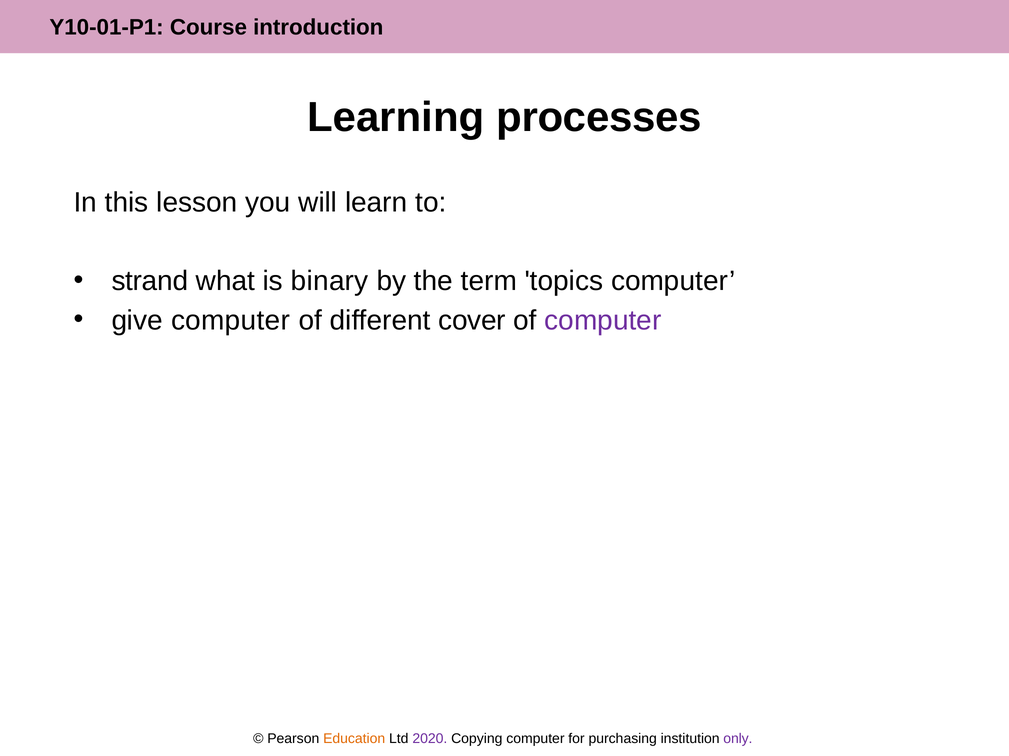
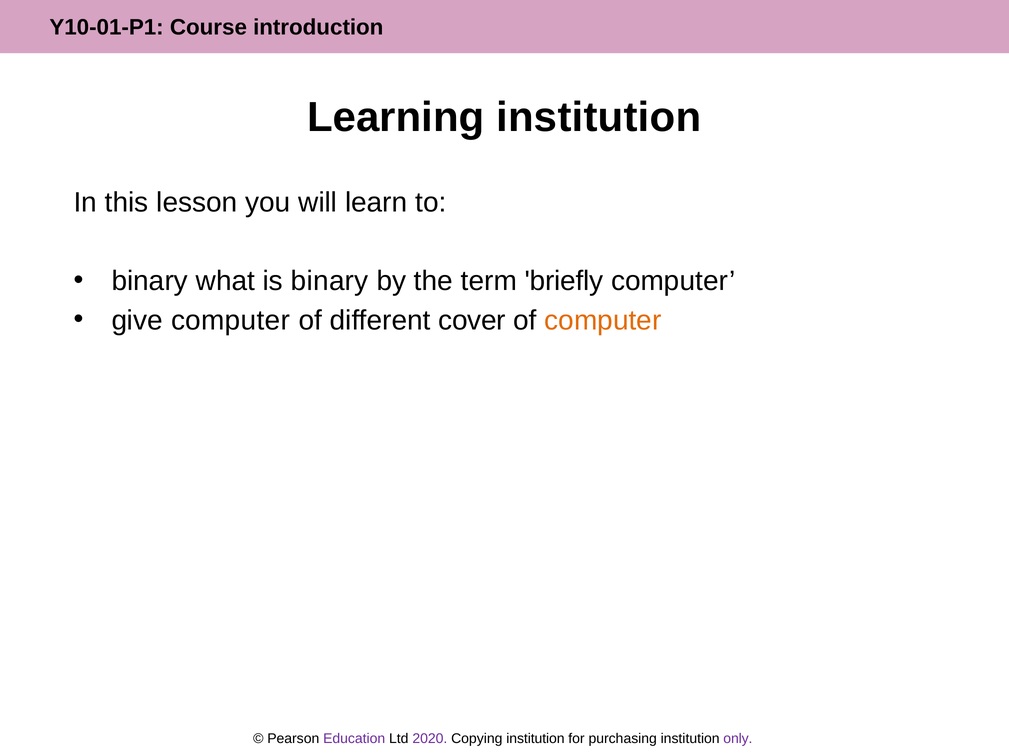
Learning processes: processes -> institution (599, 117)
strand: strand -> binary (150, 281)
topics: topics -> briefly (564, 281)
computer colour: purple -> orange (603, 321)
Education colour: orange -> purple (354, 739)
Copying computer: computer -> institution (535, 739)
